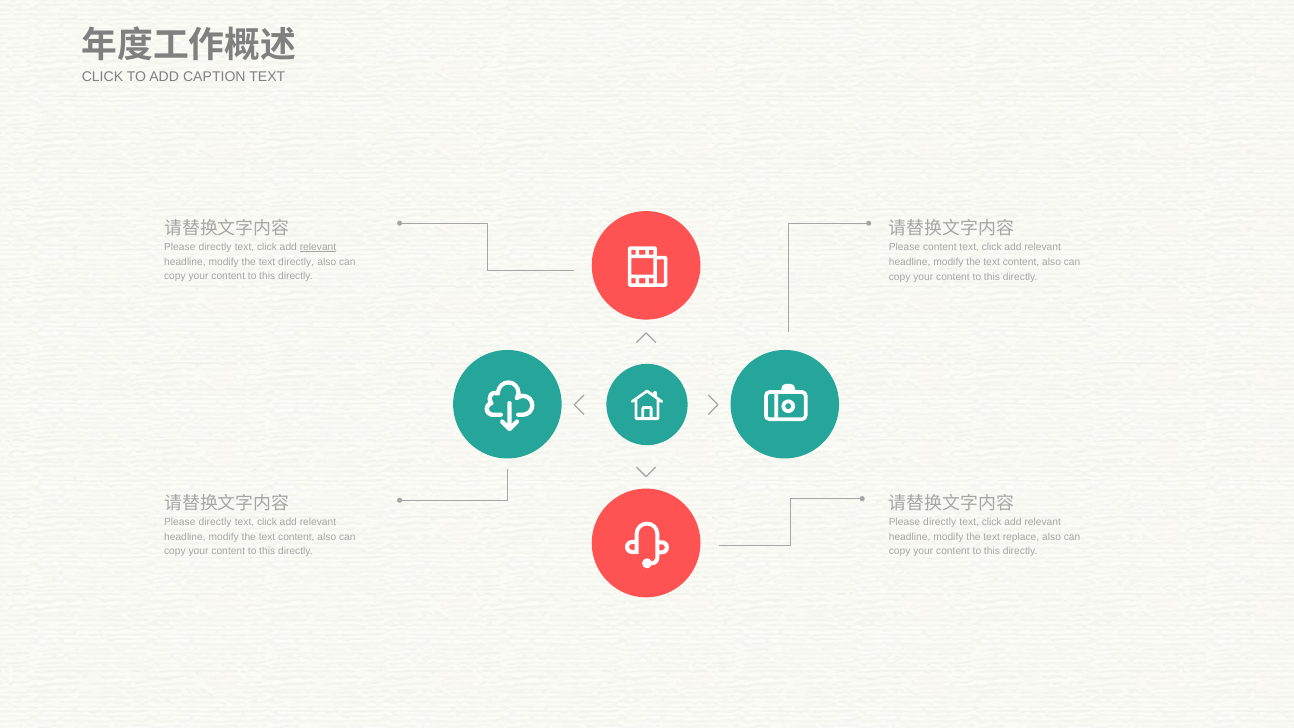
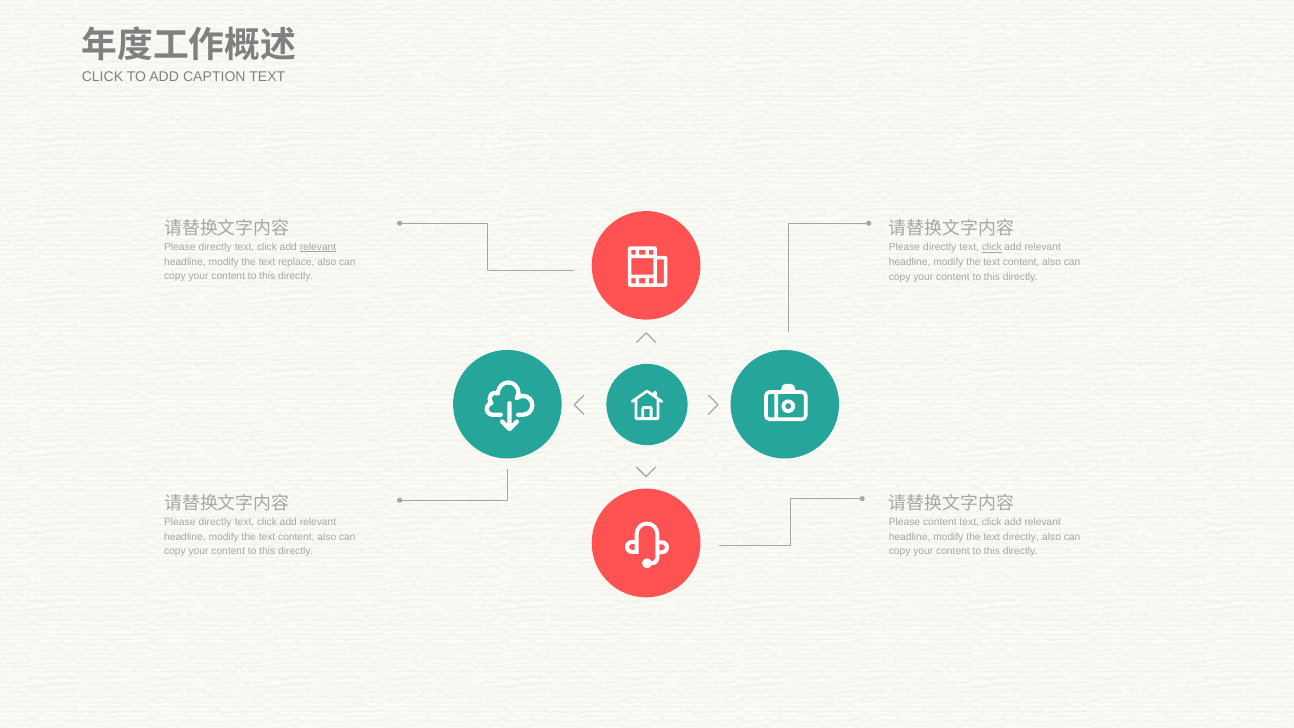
content: content -> directly (940, 247)
click underline: none -> present (992, 247)
text directly: directly -> replace (296, 262)
directly: directly -> content (940, 522)
text replace: replace -> directly (1021, 537)
